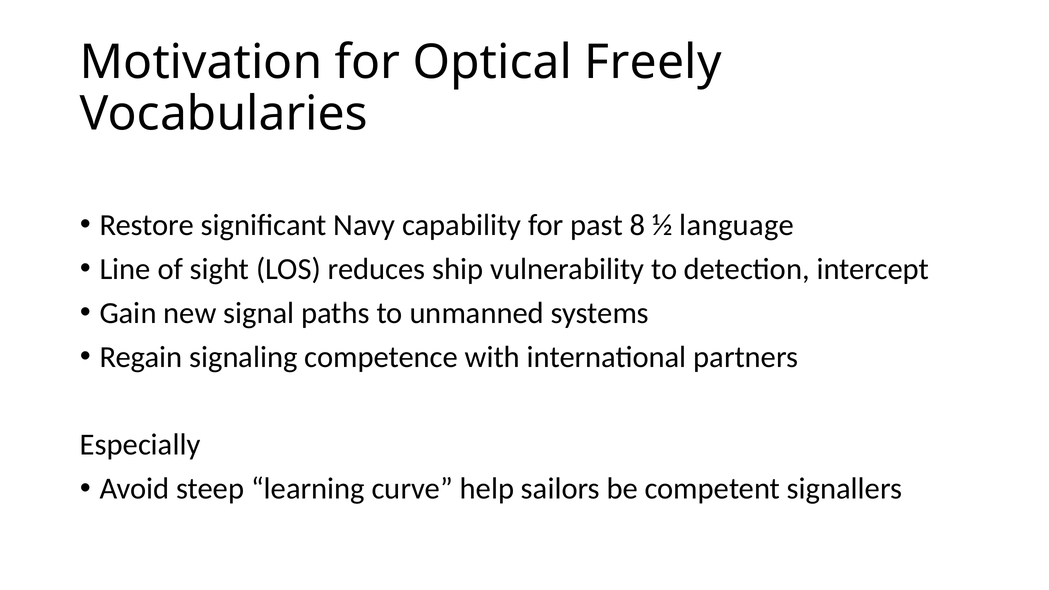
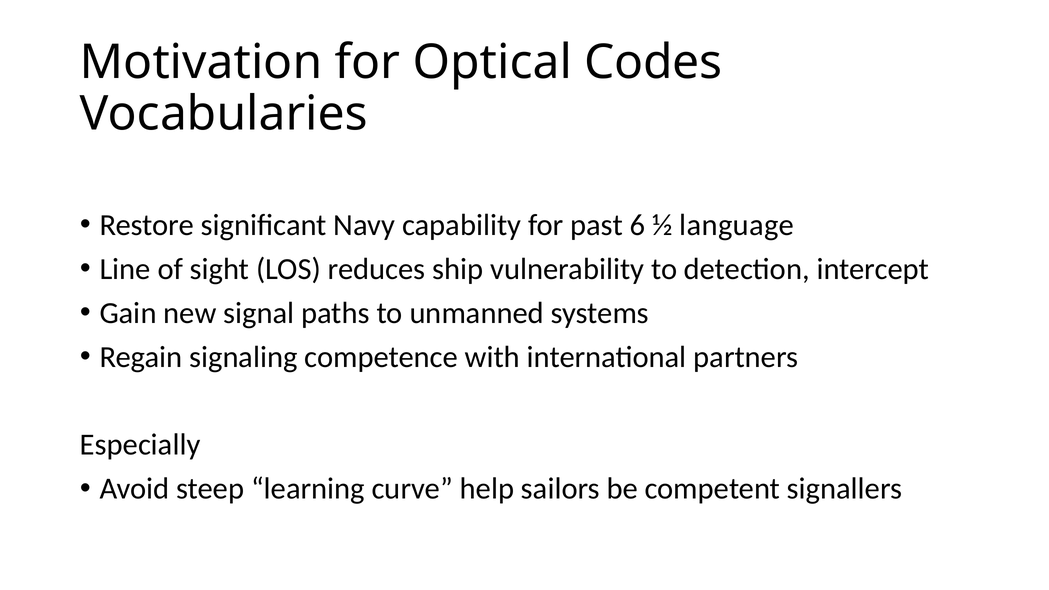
Freely: Freely -> Codes (653, 62)
8: 8 -> 6 (637, 225)
